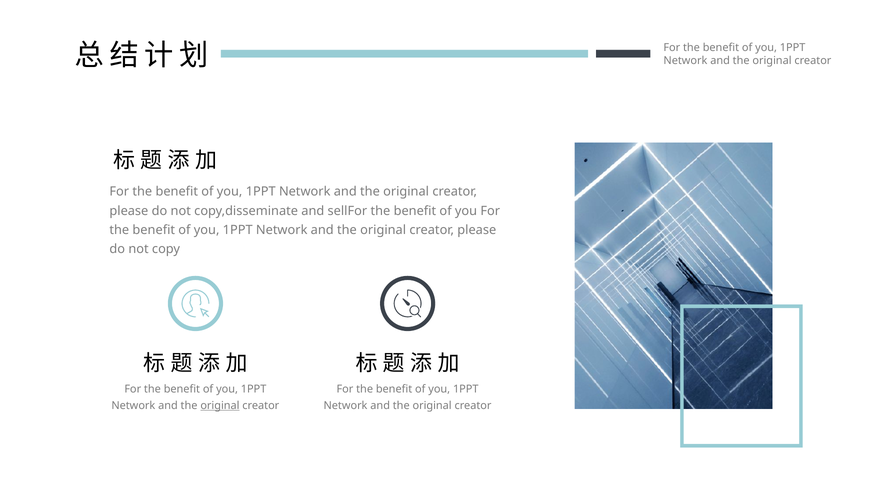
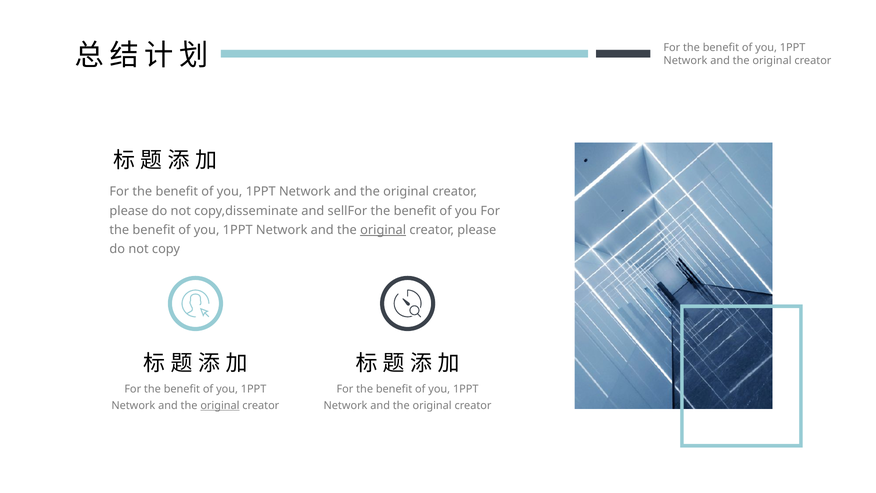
original underline: none -> present (383, 230)
